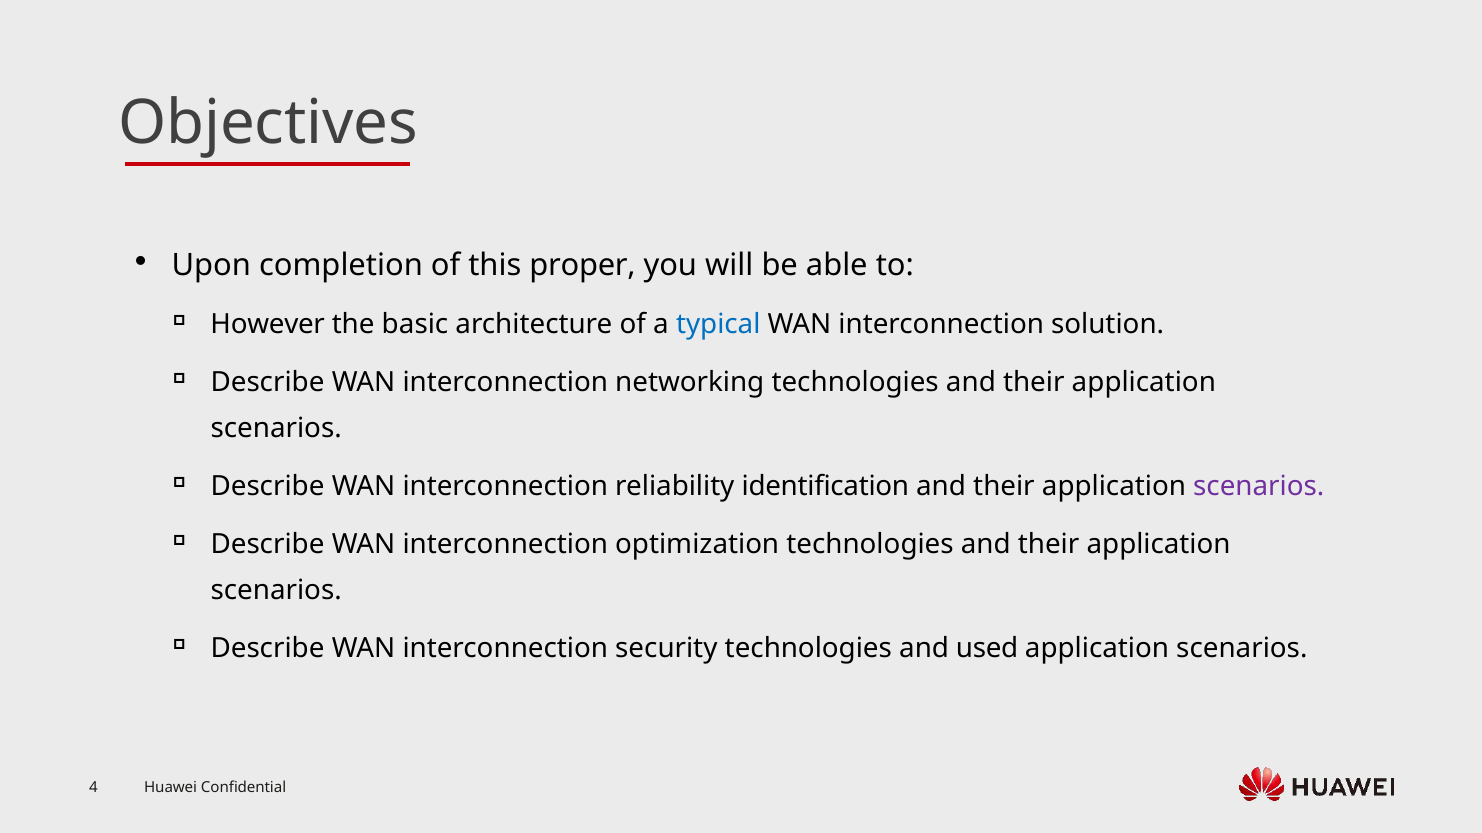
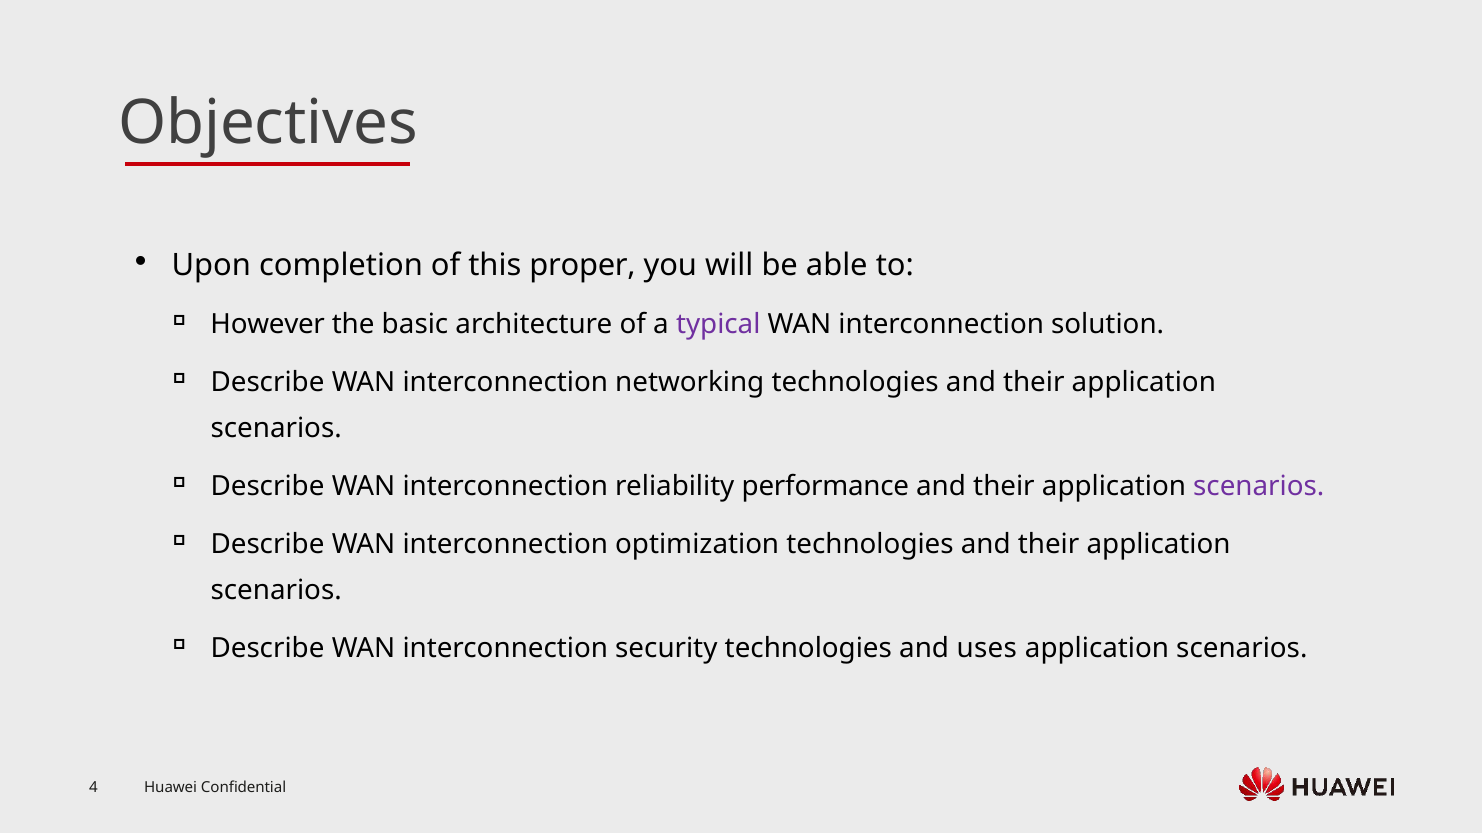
typical colour: blue -> purple (718, 325)
identification: identification -> performance (825, 487)
used: used -> uses (987, 649)
